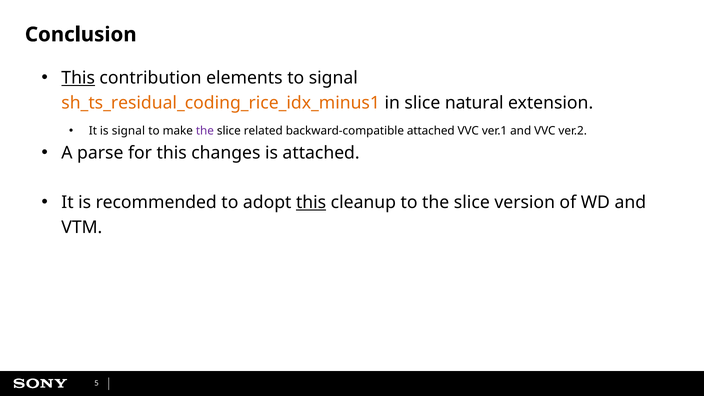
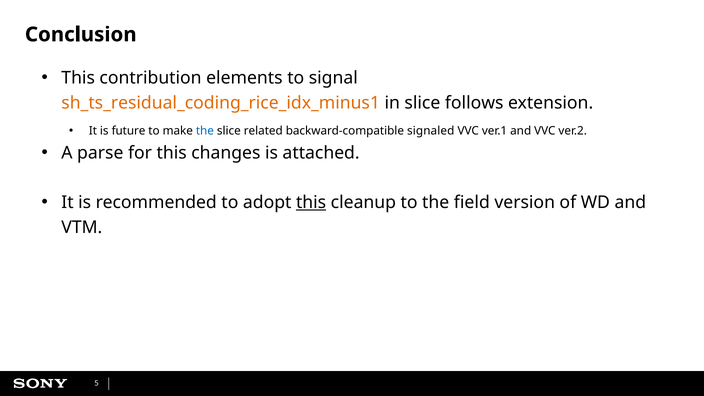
This underline: present -> none (78, 78)
natural: natural -> follows (474, 103)
is signal: signal -> future (129, 131)
the colour: purple -> blue (205, 131)
backward-compatible attached: attached -> signaled (431, 131)
to the slice: slice -> field (472, 202)
